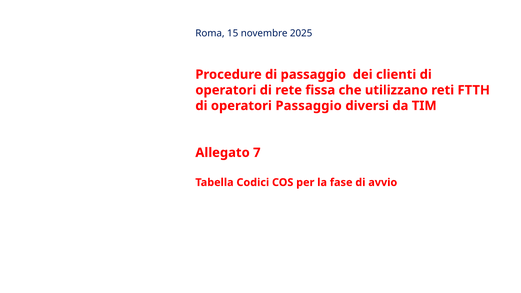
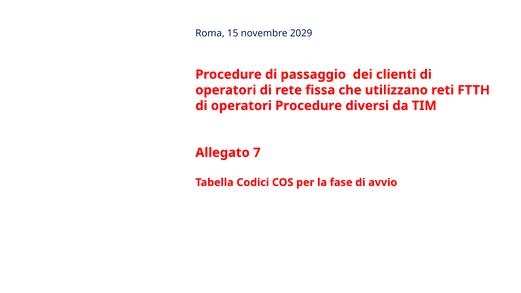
2025: 2025 -> 2029 (301, 33)
operatori Passaggio: Passaggio -> Procedure (309, 106)
